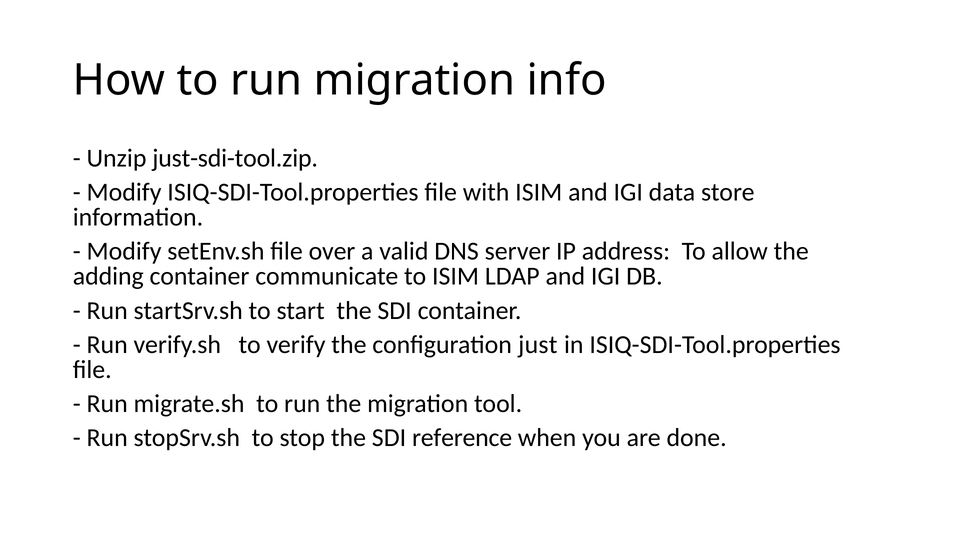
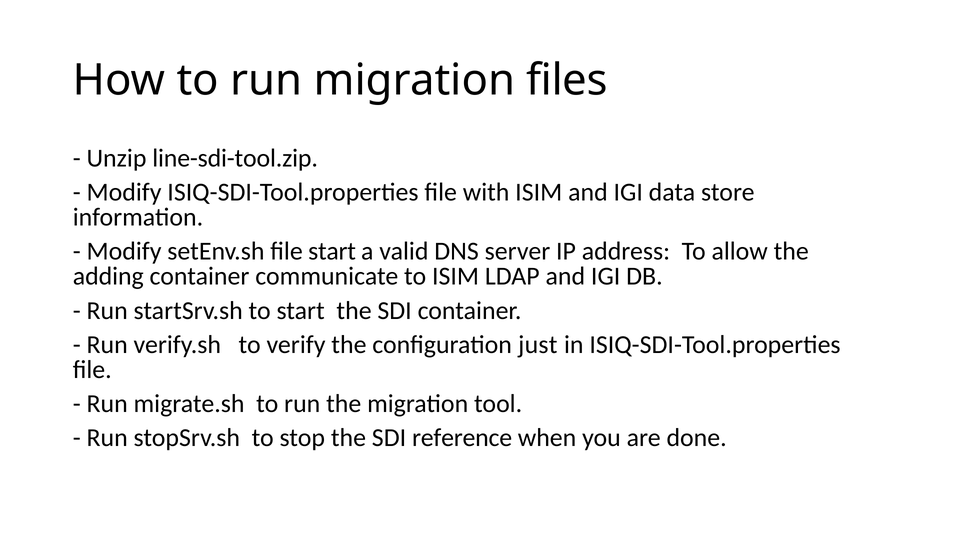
info: info -> files (567, 80)
just-sdi-tool.zip: just-sdi-tool.zip -> line-sdi-tool.zip (235, 158)
file over: over -> start (332, 251)
